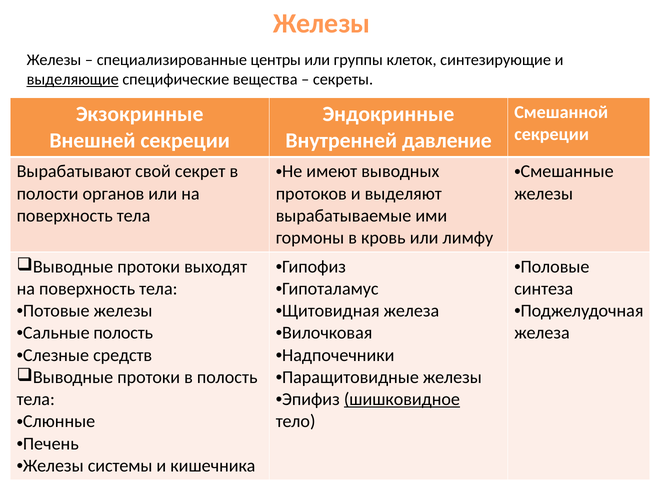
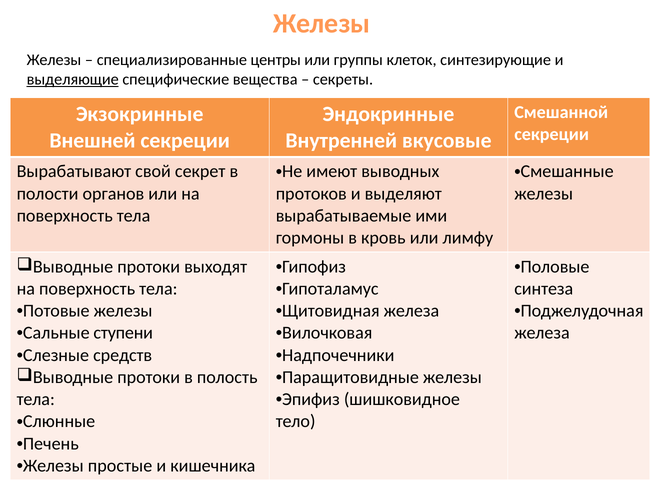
давление: давление -> вкусовые (447, 141)
Сальные полость: полость -> ступени (123, 333)
шишковидное underline: present -> none (402, 399)
системы: системы -> простые (120, 465)
